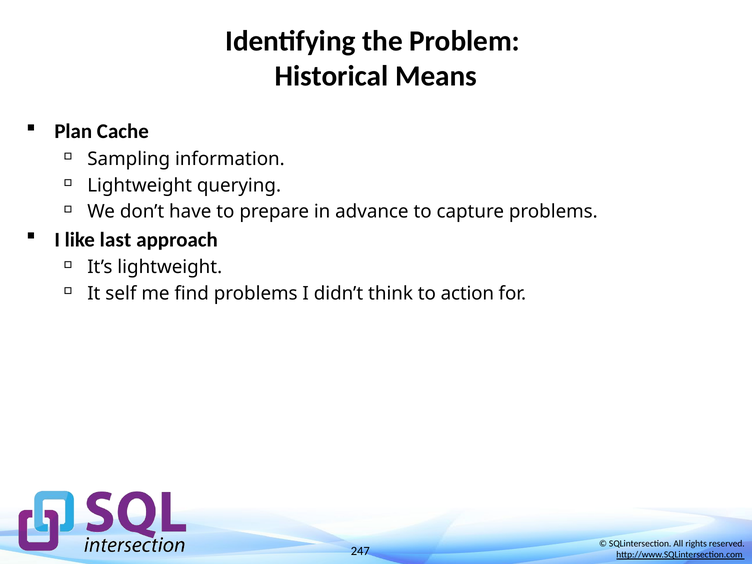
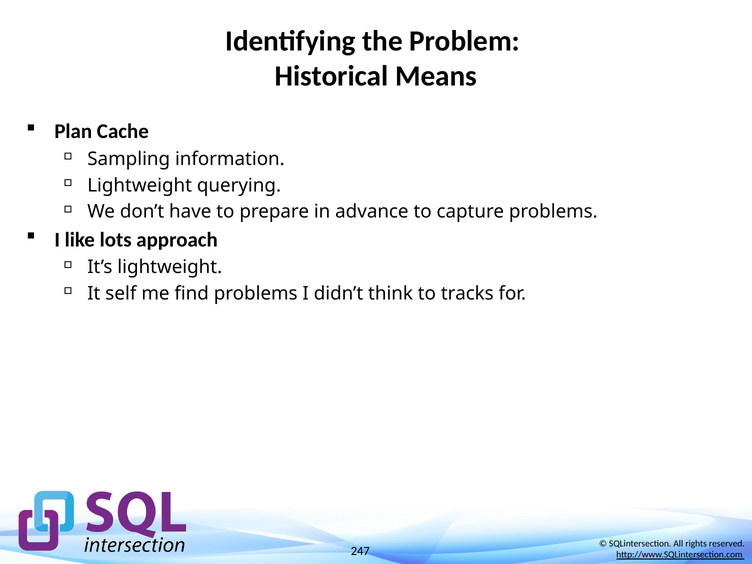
last: last -> lots (116, 240)
action: action -> tracks (467, 294)
